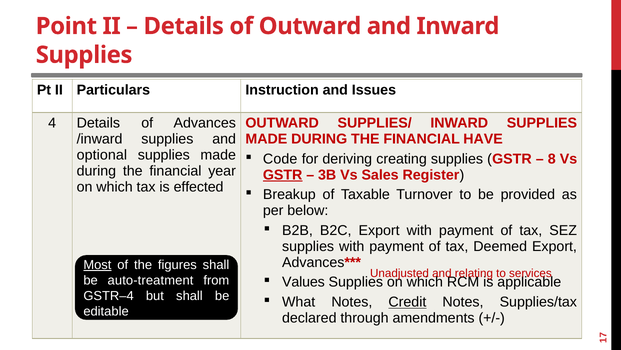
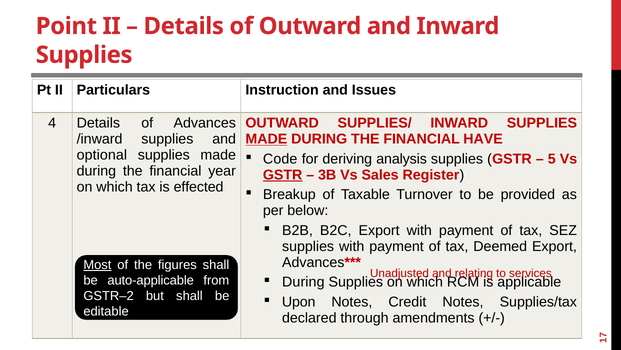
MADE underline: none -> present (266, 139)
creating: creating -> analysis (402, 159)
8: 8 -> 5 (552, 159)
auto-treatment: auto-treatment -> auto-applicable (151, 280)
Values: Values -> During (303, 282)
GSTR–4: GSTR–4 -> GSTR–2 (109, 296)
What: What -> Upon (299, 302)
Credit underline: present -> none (407, 302)
